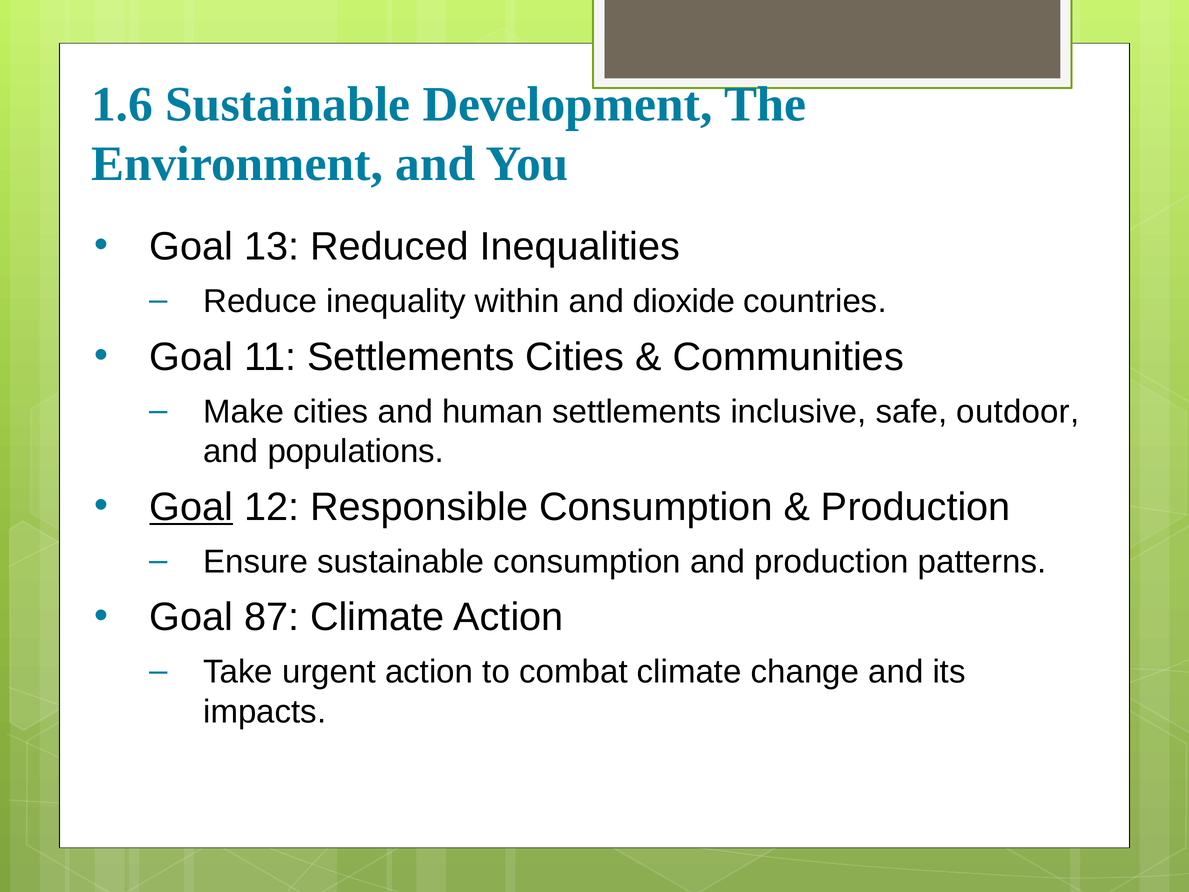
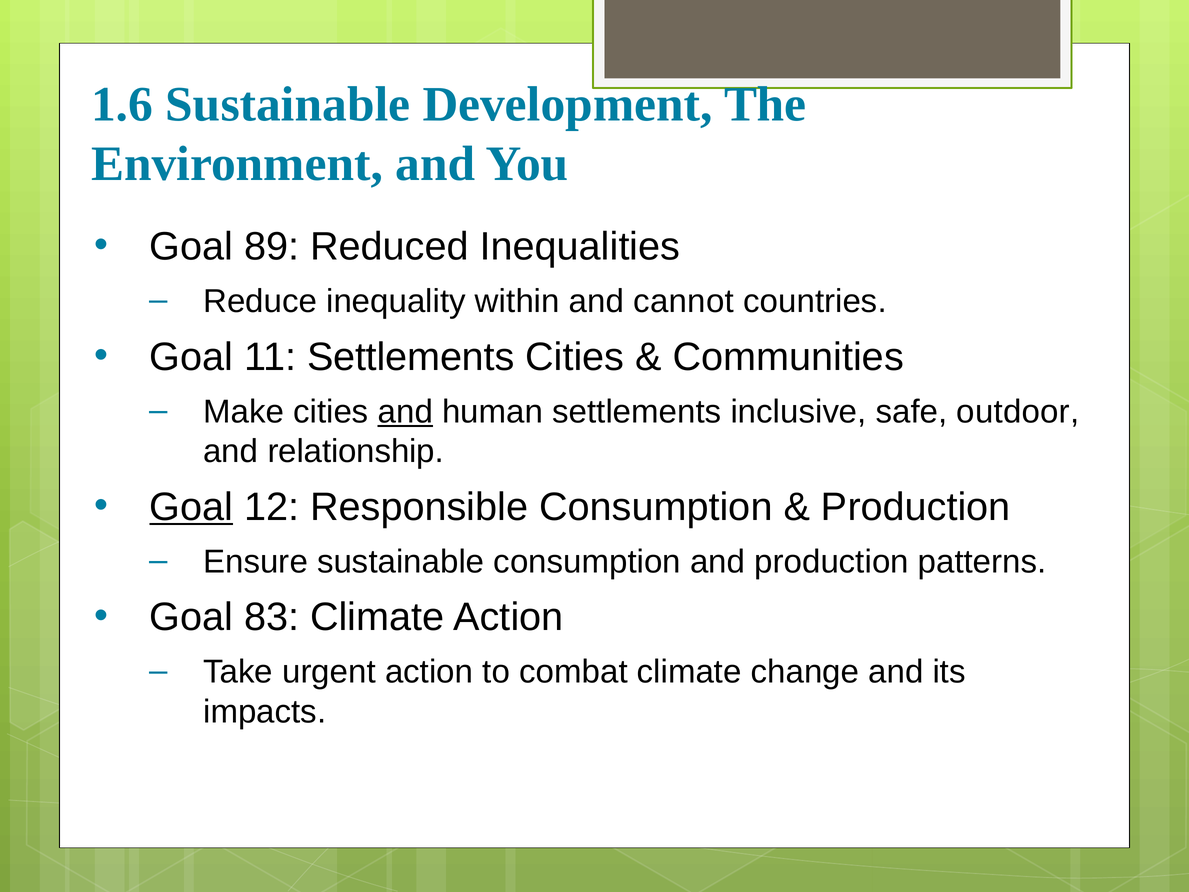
13: 13 -> 89 (272, 247)
dioxide: dioxide -> cannot (684, 301)
and underline: none -> present (405, 412)
populations: populations -> relationship (356, 451)
87: 87 -> 83 (272, 617)
